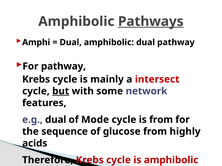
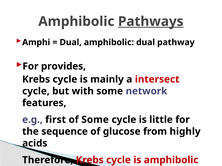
For pathway: pathway -> provides (63, 66)
but underline: present -> none (61, 91)
e.g dual: dual -> first (56, 120)
of Mode: Mode -> Some (95, 120)
is from: from -> little (161, 120)
